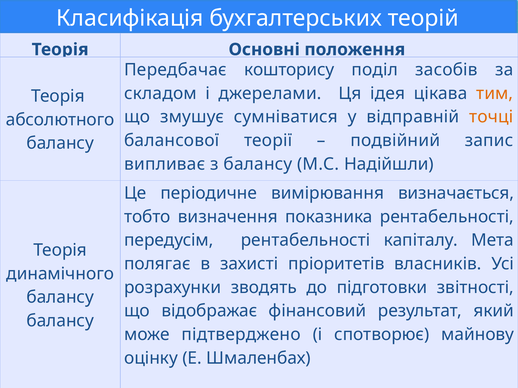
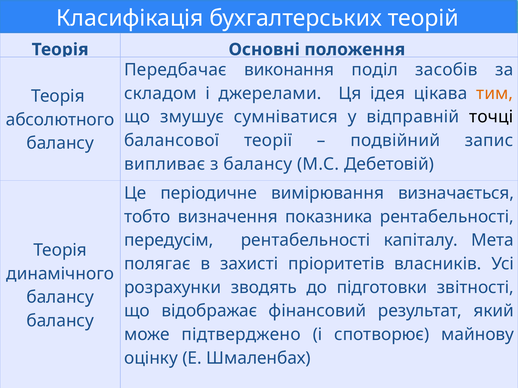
кошторису: кошторису -> виконання (289, 70)
точці colour: orange -> black (491, 117)
Надійшли: Надійшли -> Дебетовій (389, 164)
